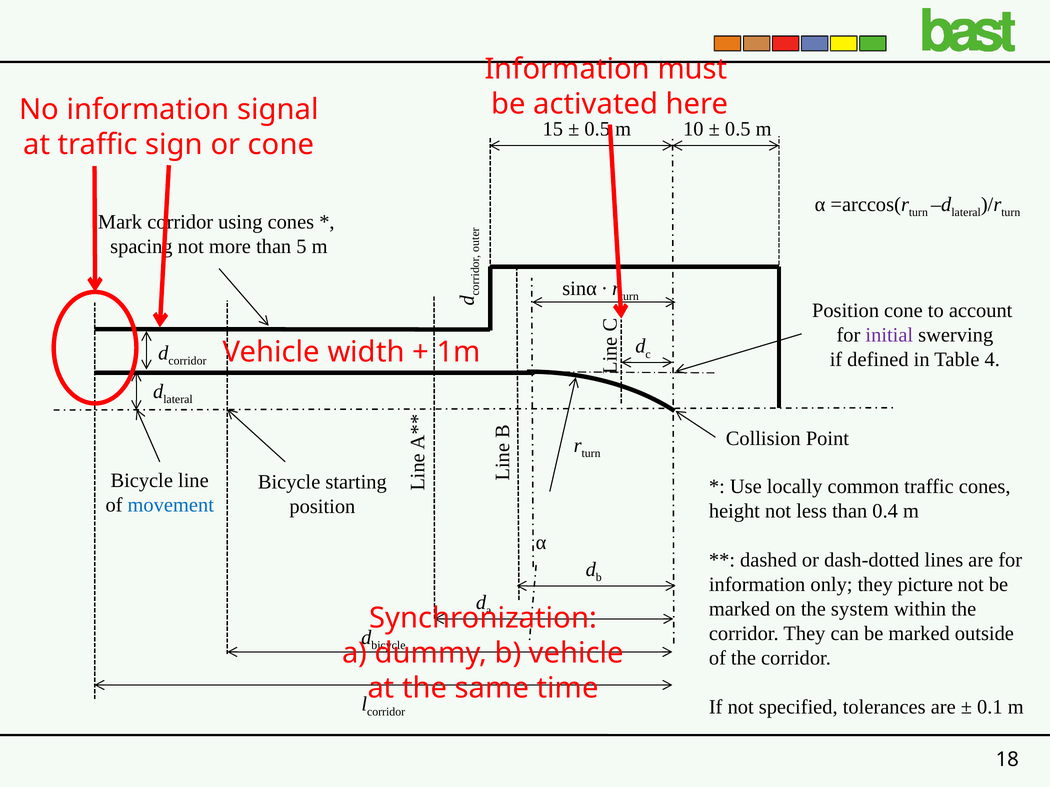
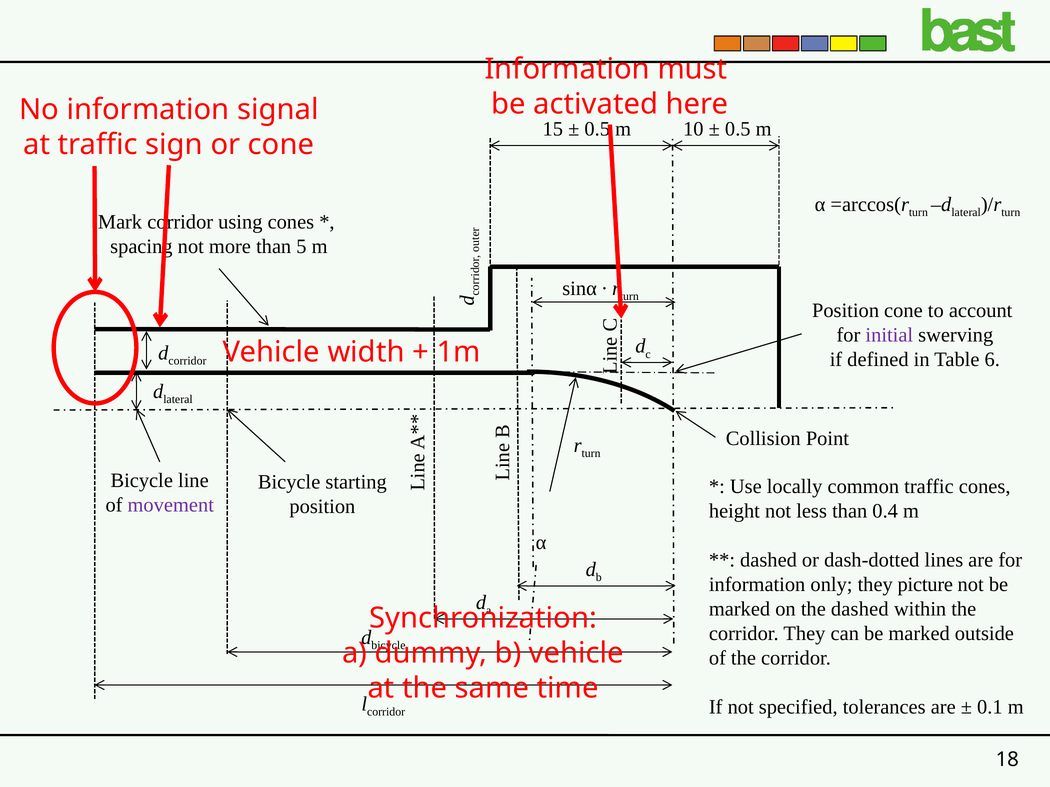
4: 4 -> 6 (992, 360)
movement colour: blue -> purple (171, 505)
the system: system -> dashed (860, 610)
